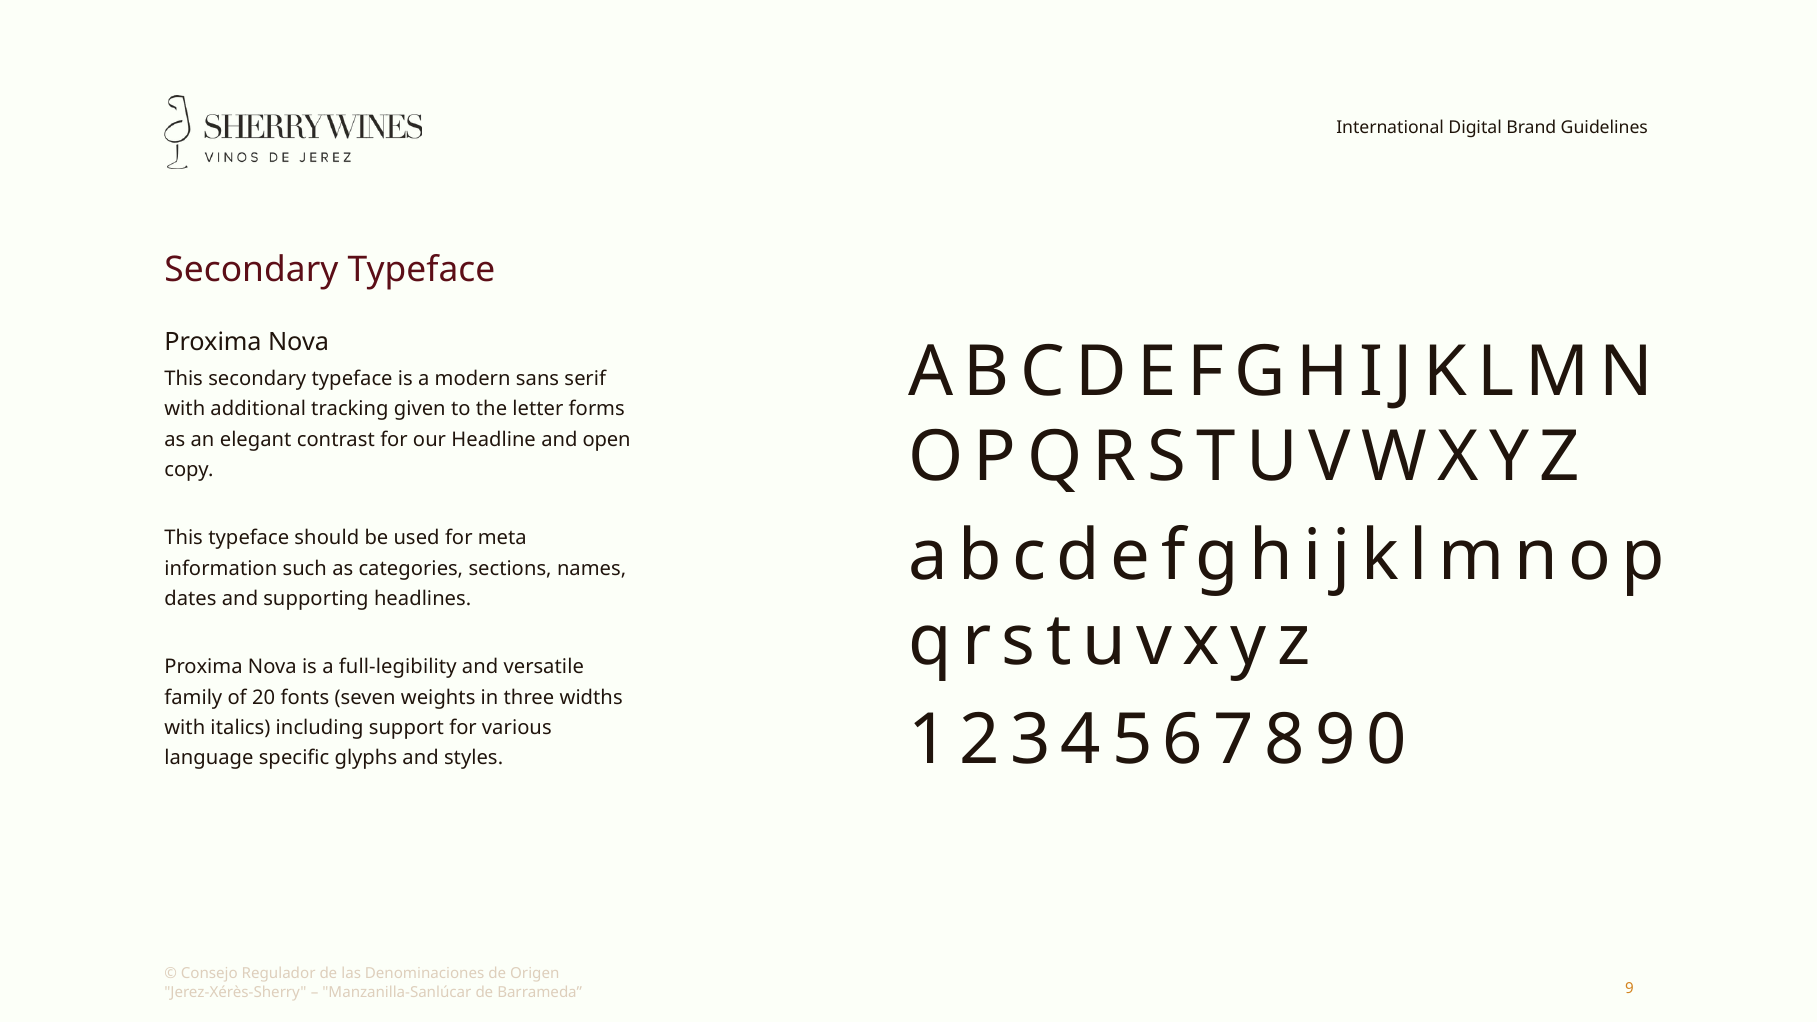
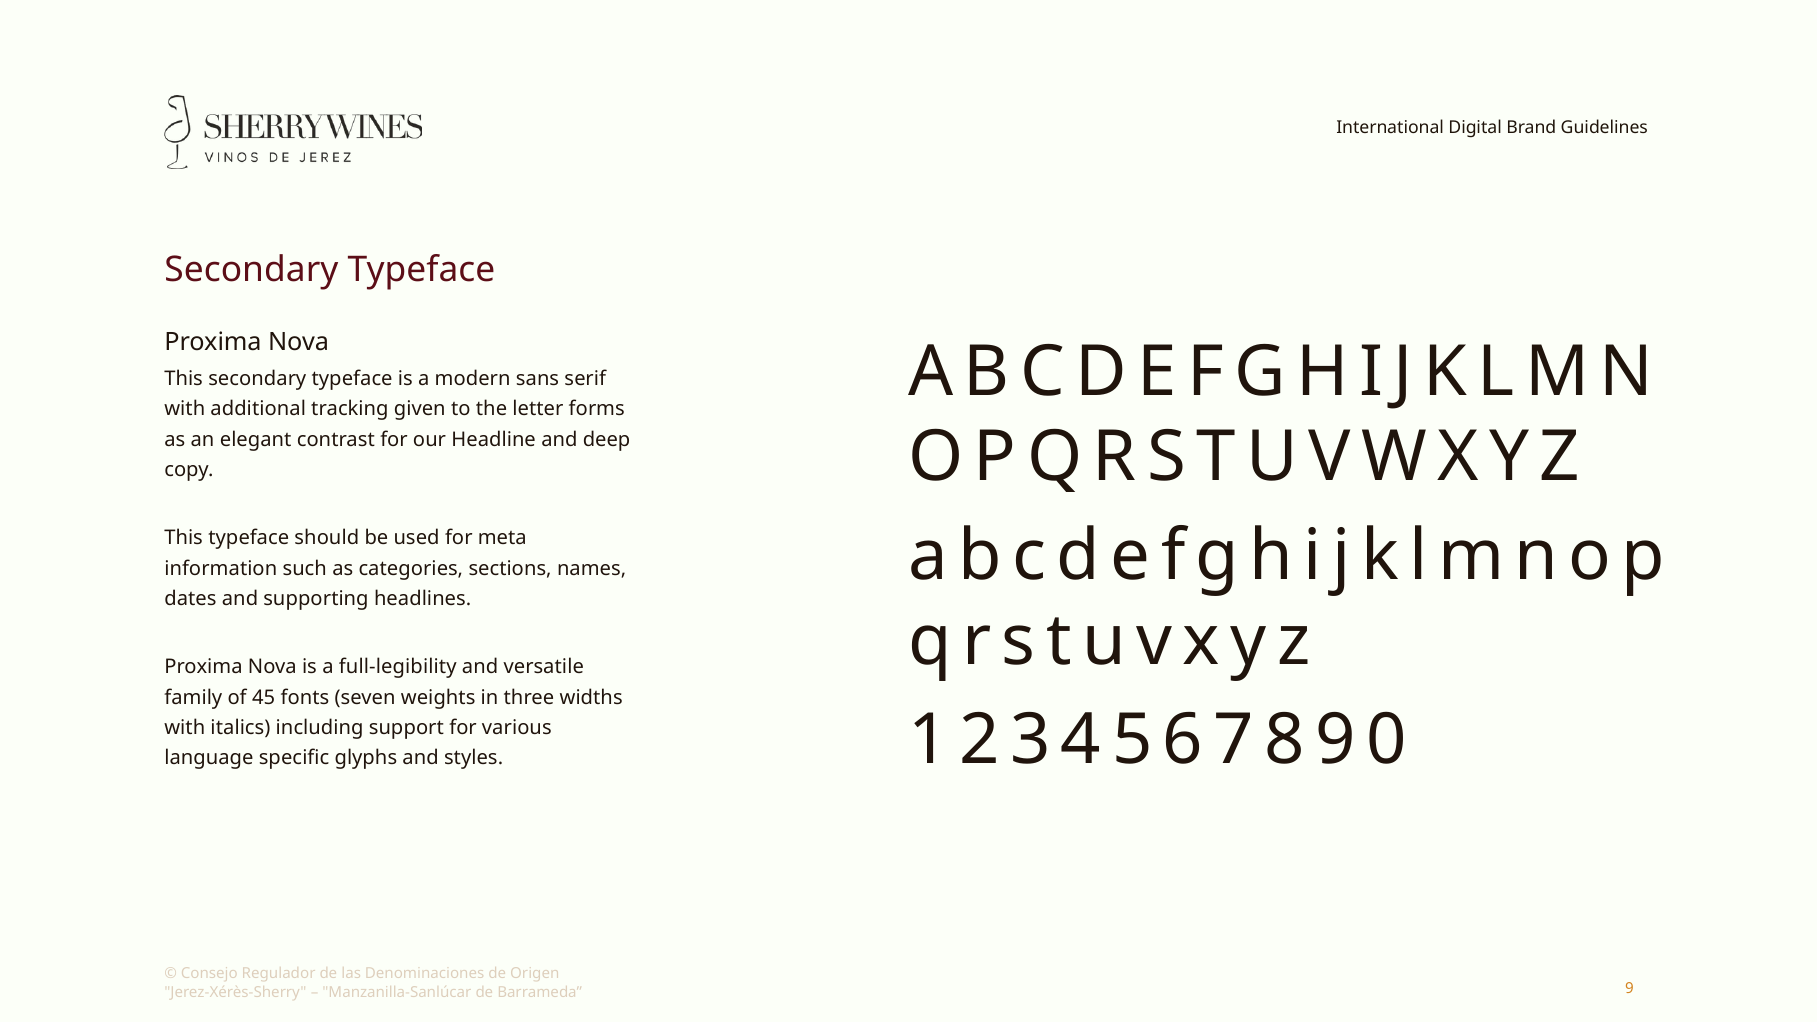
open: open -> deep (607, 439)
20: 20 -> 45 (264, 698)
